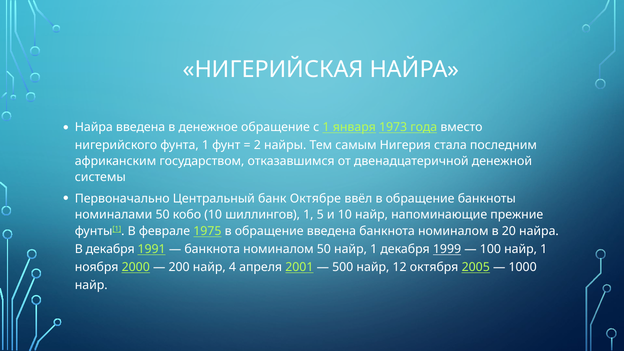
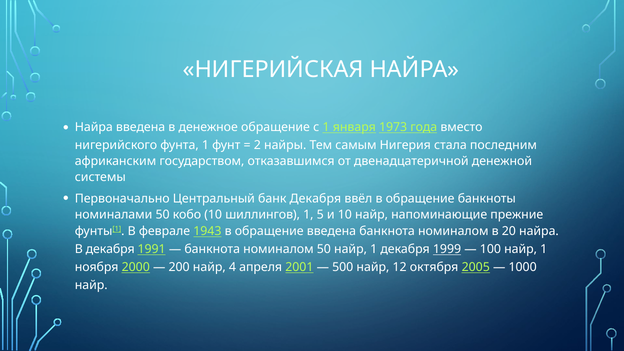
банк Октябре: Октябре -> Декабря (315, 199)
1975: 1975 -> 1943 (207, 231)
